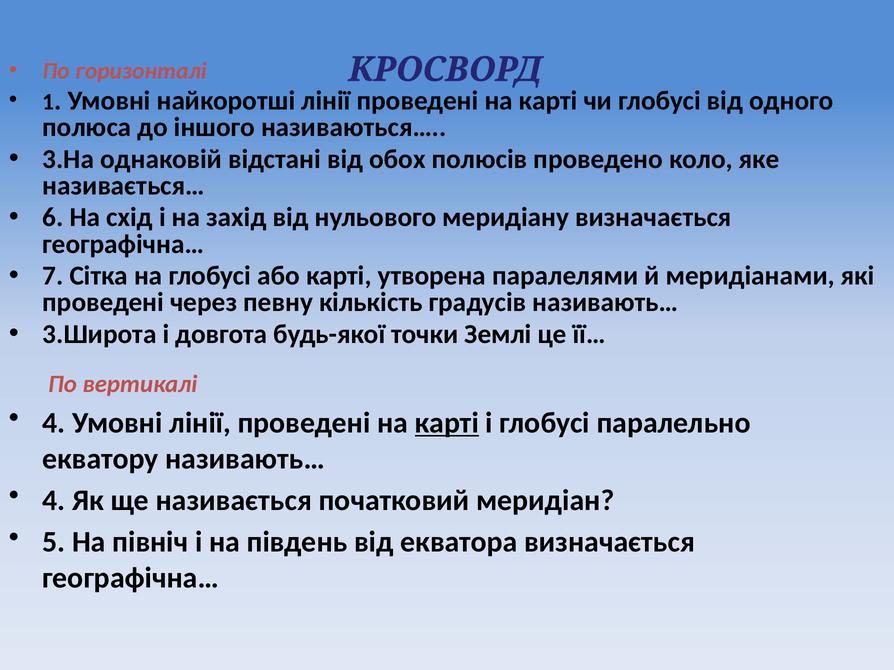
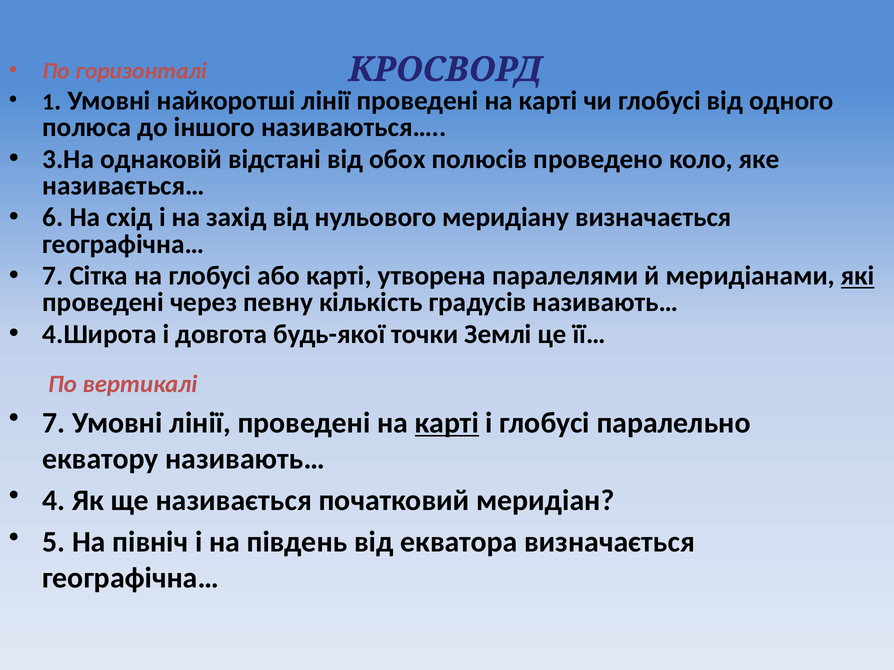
які underline: none -> present (858, 276)
3.Широта: 3.Широта -> 4.Широта (99, 335)
4: 4 -> 7 (54, 423)
